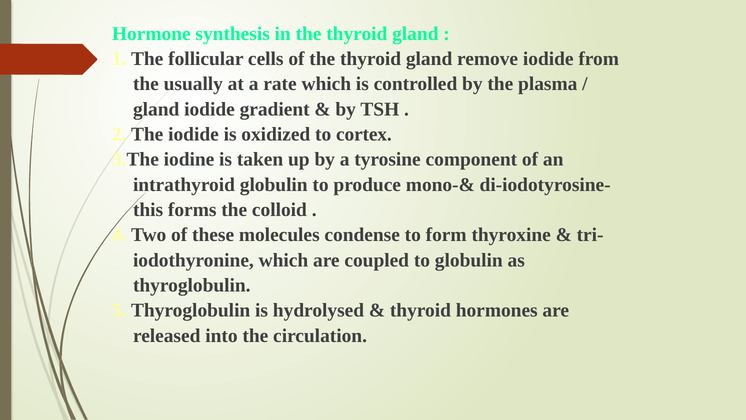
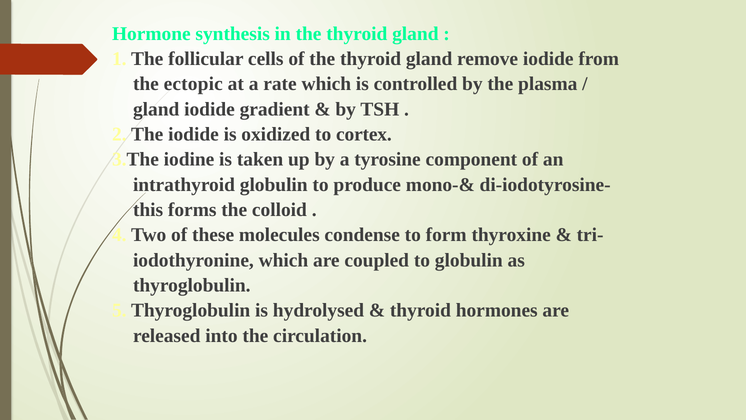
usually: usually -> ectopic (193, 84)
